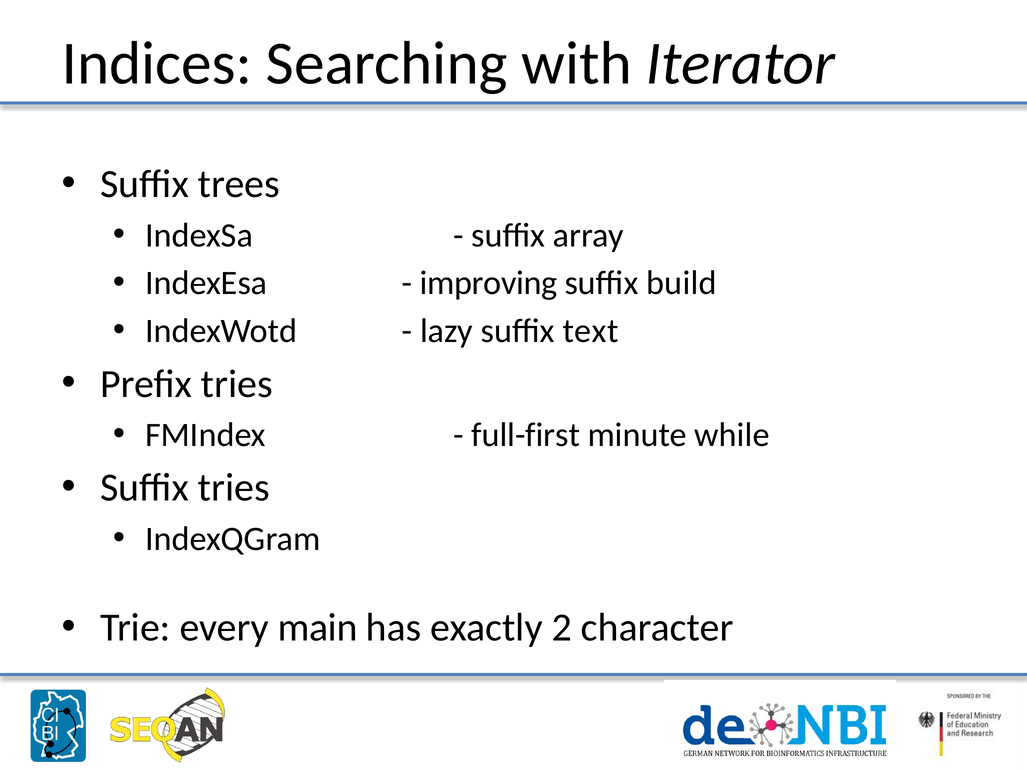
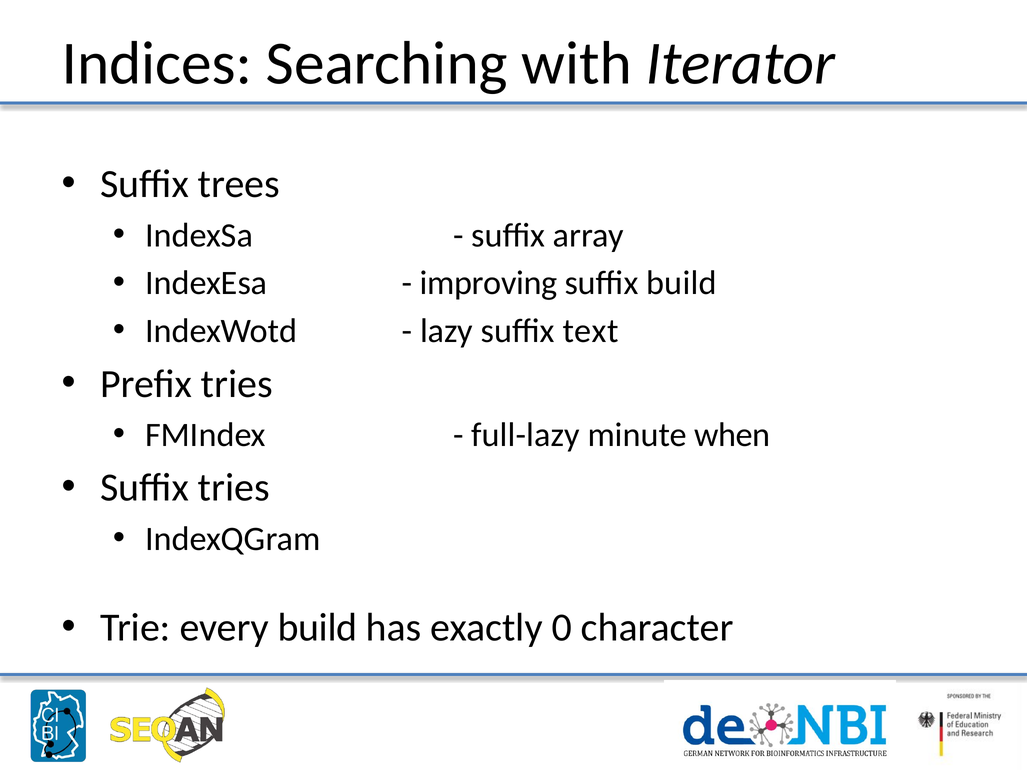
full-first: full-first -> full-lazy (526, 435)
while: while -> when (732, 435)
every main: main -> build (318, 628)
2: 2 -> 0 (562, 628)
